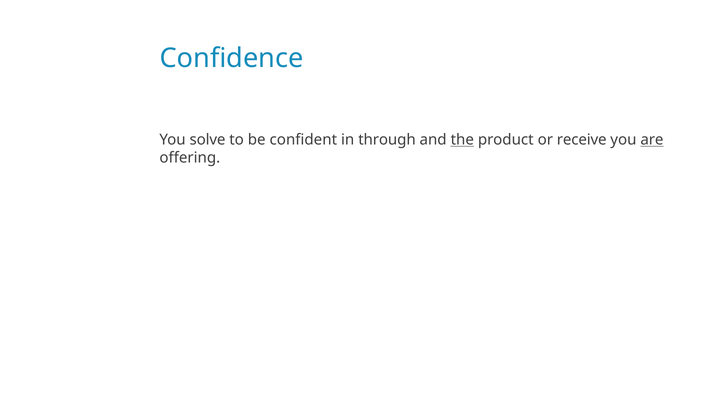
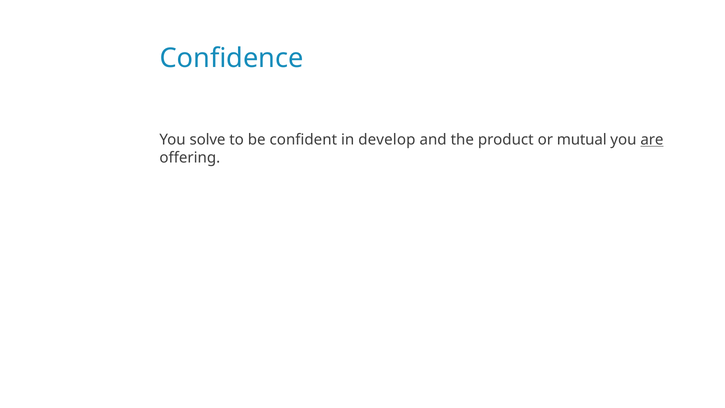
through: through -> develop (387, 140)
the underline: present -> none (462, 140)
receive: receive -> mutual (582, 140)
